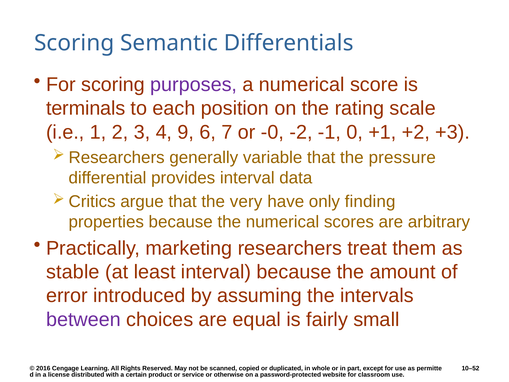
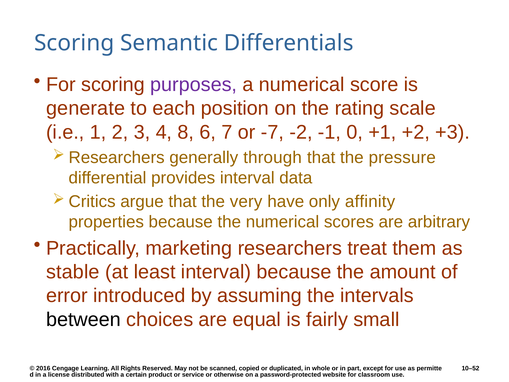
terminals: terminals -> generate (86, 108)
9: 9 -> 8 (186, 132)
-0: -0 -> -7 (272, 132)
variable: variable -> through (273, 157)
finding: finding -> affinity (370, 201)
between colour: purple -> black (83, 319)
